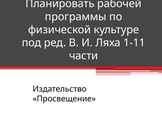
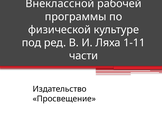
Планировать: Планировать -> Внеклассной (60, 4)
